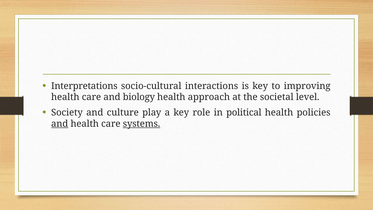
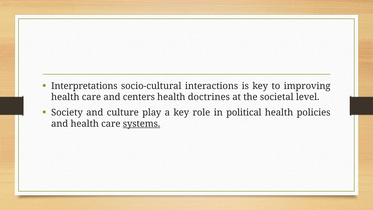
biology: biology -> centers (139, 97)
approach: approach -> doctrines (209, 97)
and underline: present -> none (60, 124)
